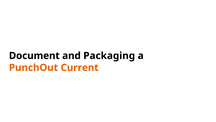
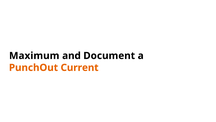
Document: Document -> Maximum (34, 55)
Packaging: Packaging -> Document (109, 55)
